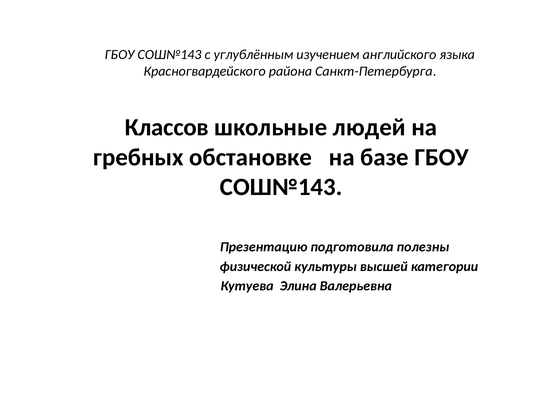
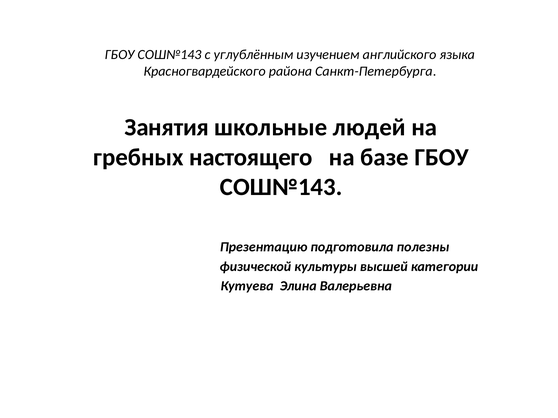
Классов: Классов -> Занятия (167, 128)
обстановке: обстановке -> настоящего (251, 157)
